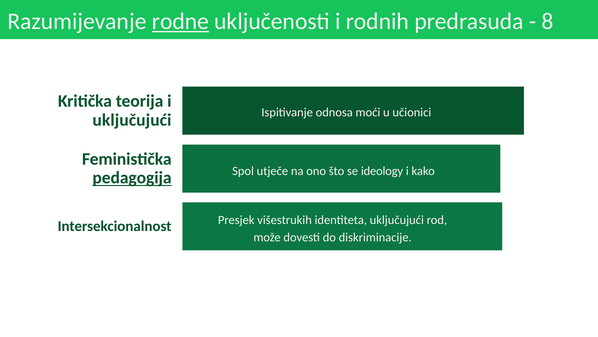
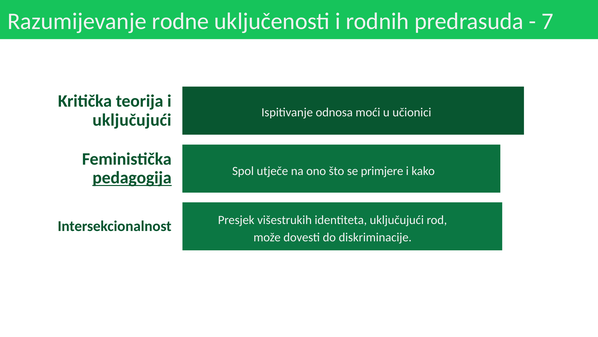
rodne underline: present -> none (180, 21)
8: 8 -> 7 (548, 21)
ideology: ideology -> primjere (382, 171)
